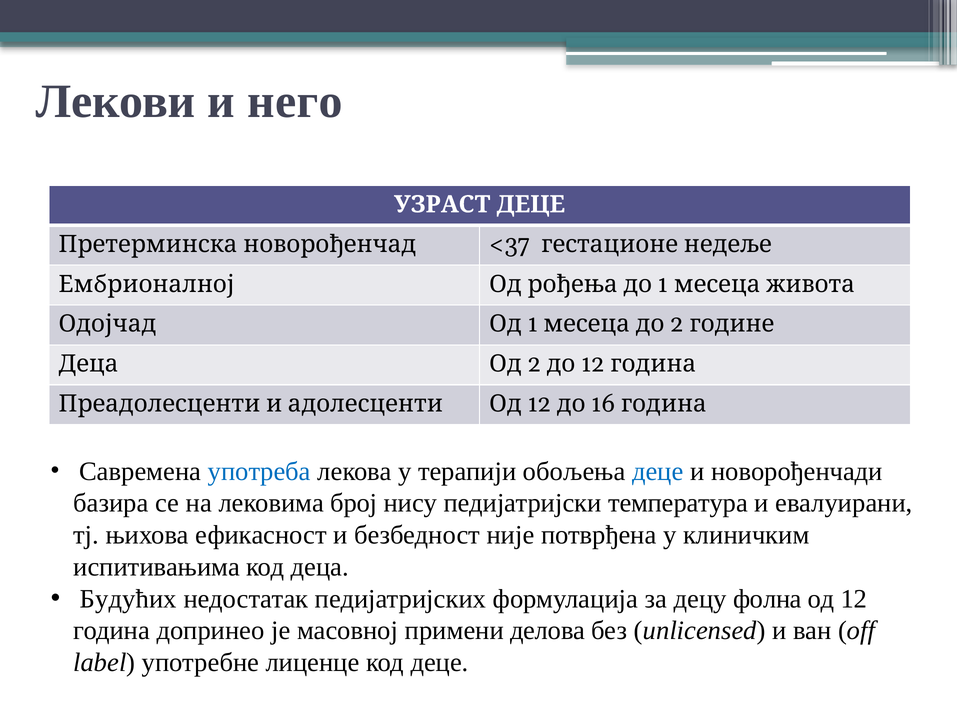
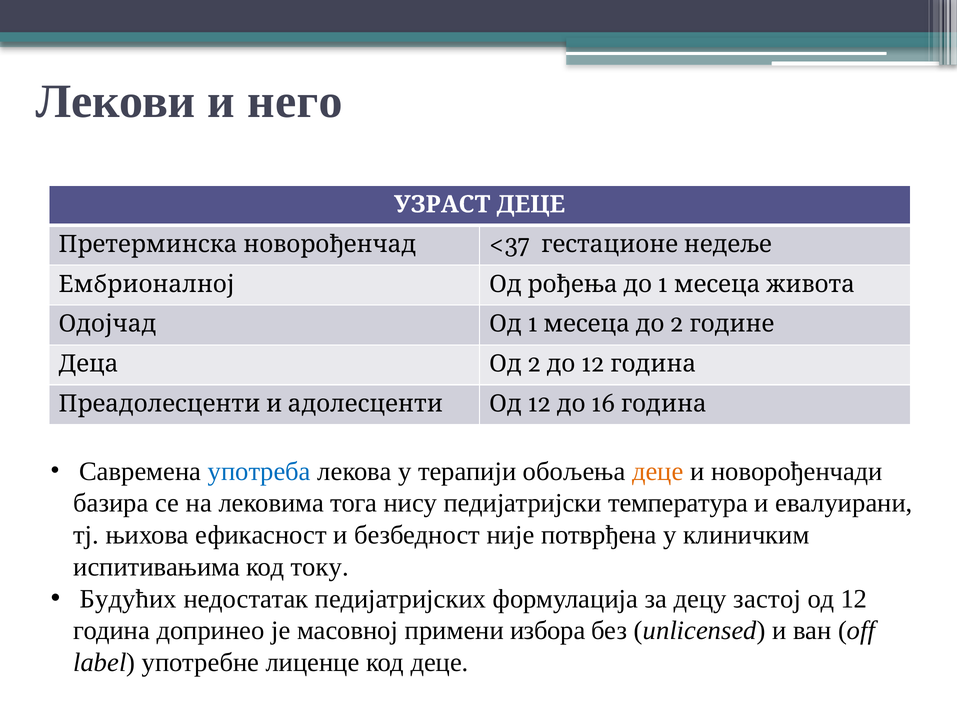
деце colour: blue -> orange (658, 472)
број: број -> тога (354, 504)
код деца: деца -> току (320, 568)
фолна: фолна -> застој (767, 599)
делова: делова -> избора (548, 631)
